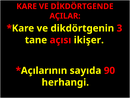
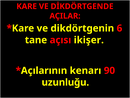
3: 3 -> 6 (119, 28)
sayıda: sayıda -> kenarı (85, 70)
herhangi: herhangi -> uzunluğu (65, 82)
